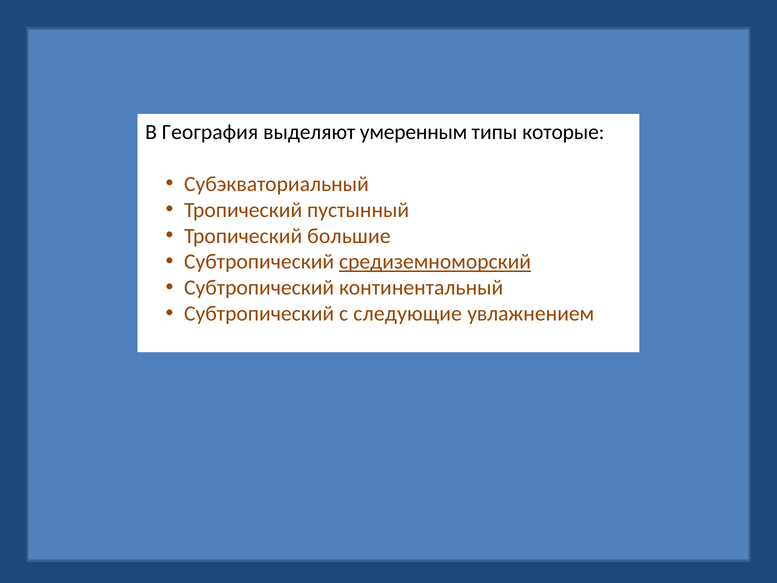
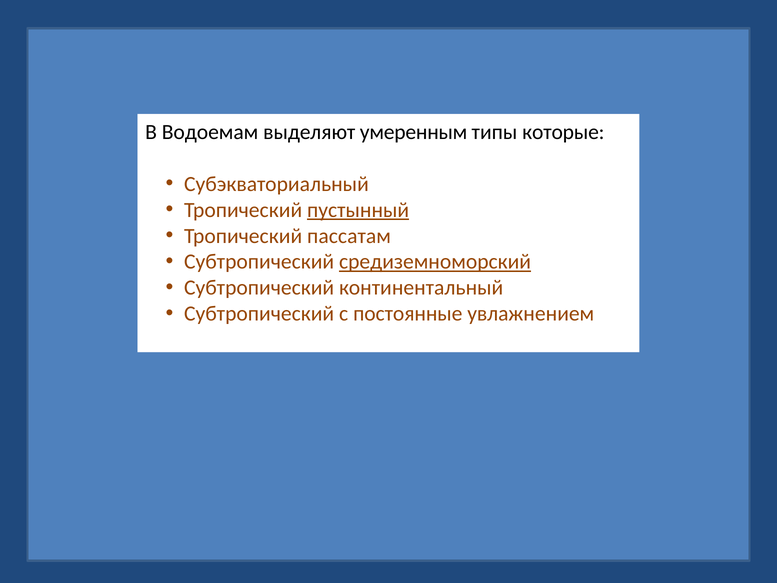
География: География -> Водоемам (210, 132)
пустынный underline: none -> present (358, 210)
большие: большие -> пассатам (349, 236)
следующие: следующие -> постоянные (408, 314)
